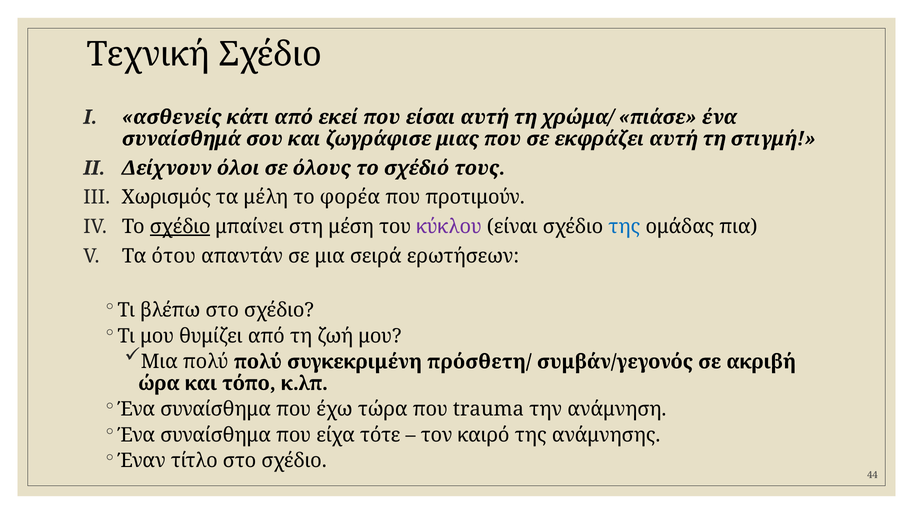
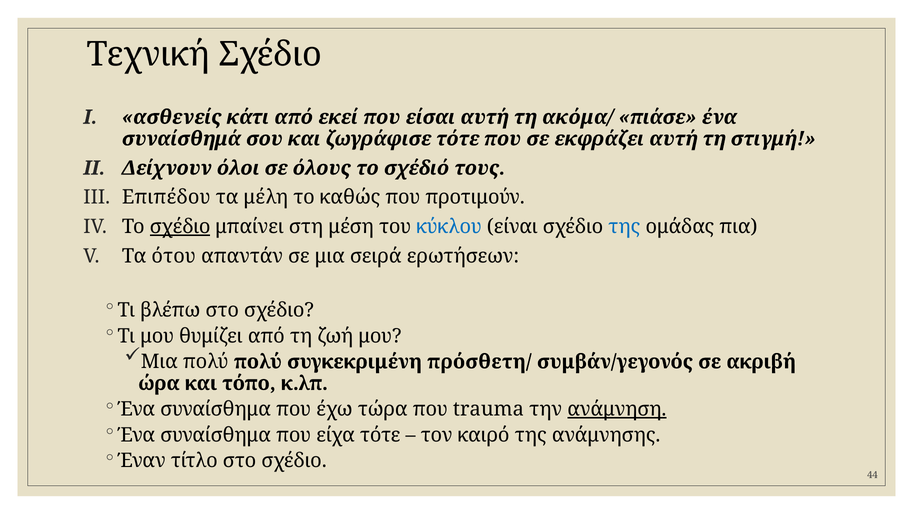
χρώμα/: χρώμα/ -> ακόμα/ (578, 117)
ζωγράφισε μιας: μιας -> τότε (458, 139)
Χωρισμός: Χωρισμός -> Επιπέδου (166, 197)
φορέα: φορέα -> καθώς (350, 197)
κύκλου colour: purple -> blue (449, 226)
ανάμνηση underline: none -> present (617, 409)
